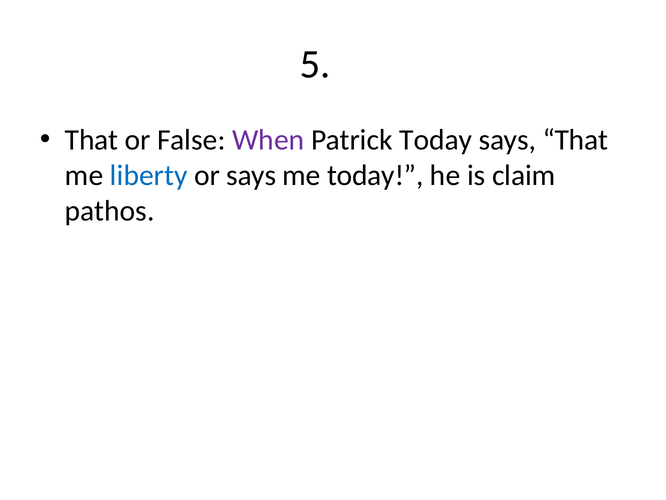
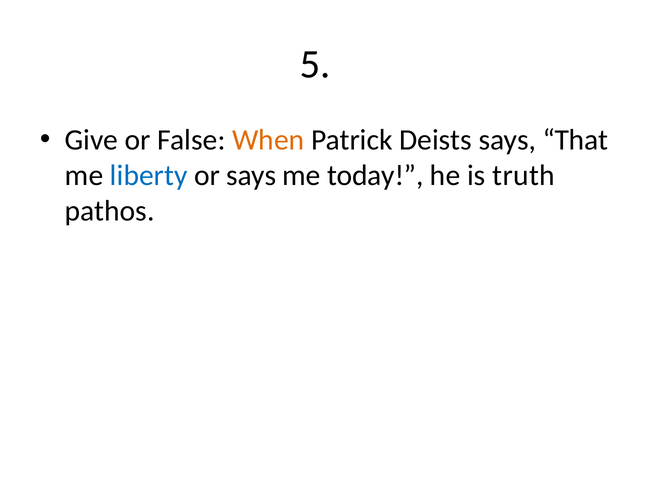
That: That -> Give (92, 140)
When colour: purple -> orange (268, 140)
Patrick Today: Today -> Deists (436, 140)
claim: claim -> truth (524, 175)
